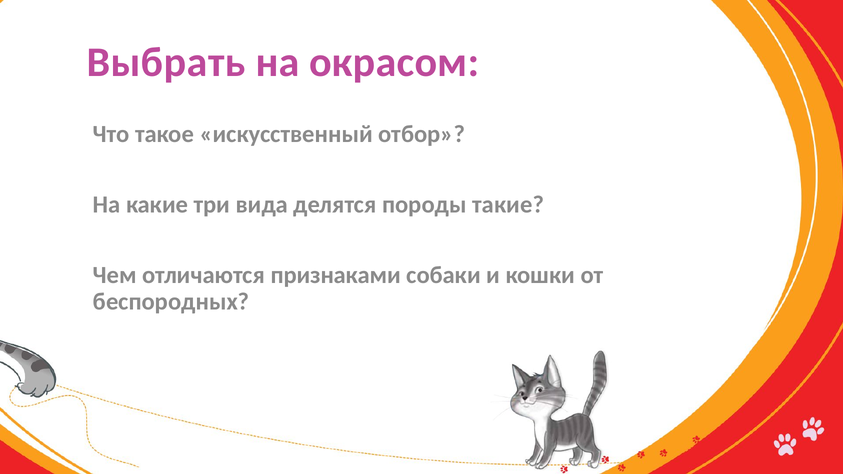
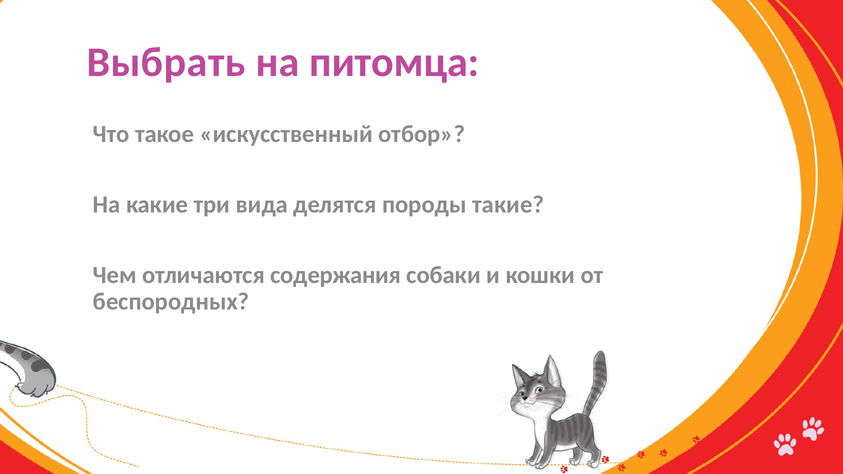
окрасом: окрасом -> питомца (394, 62)
признаками: признаками -> содержания (336, 275)
